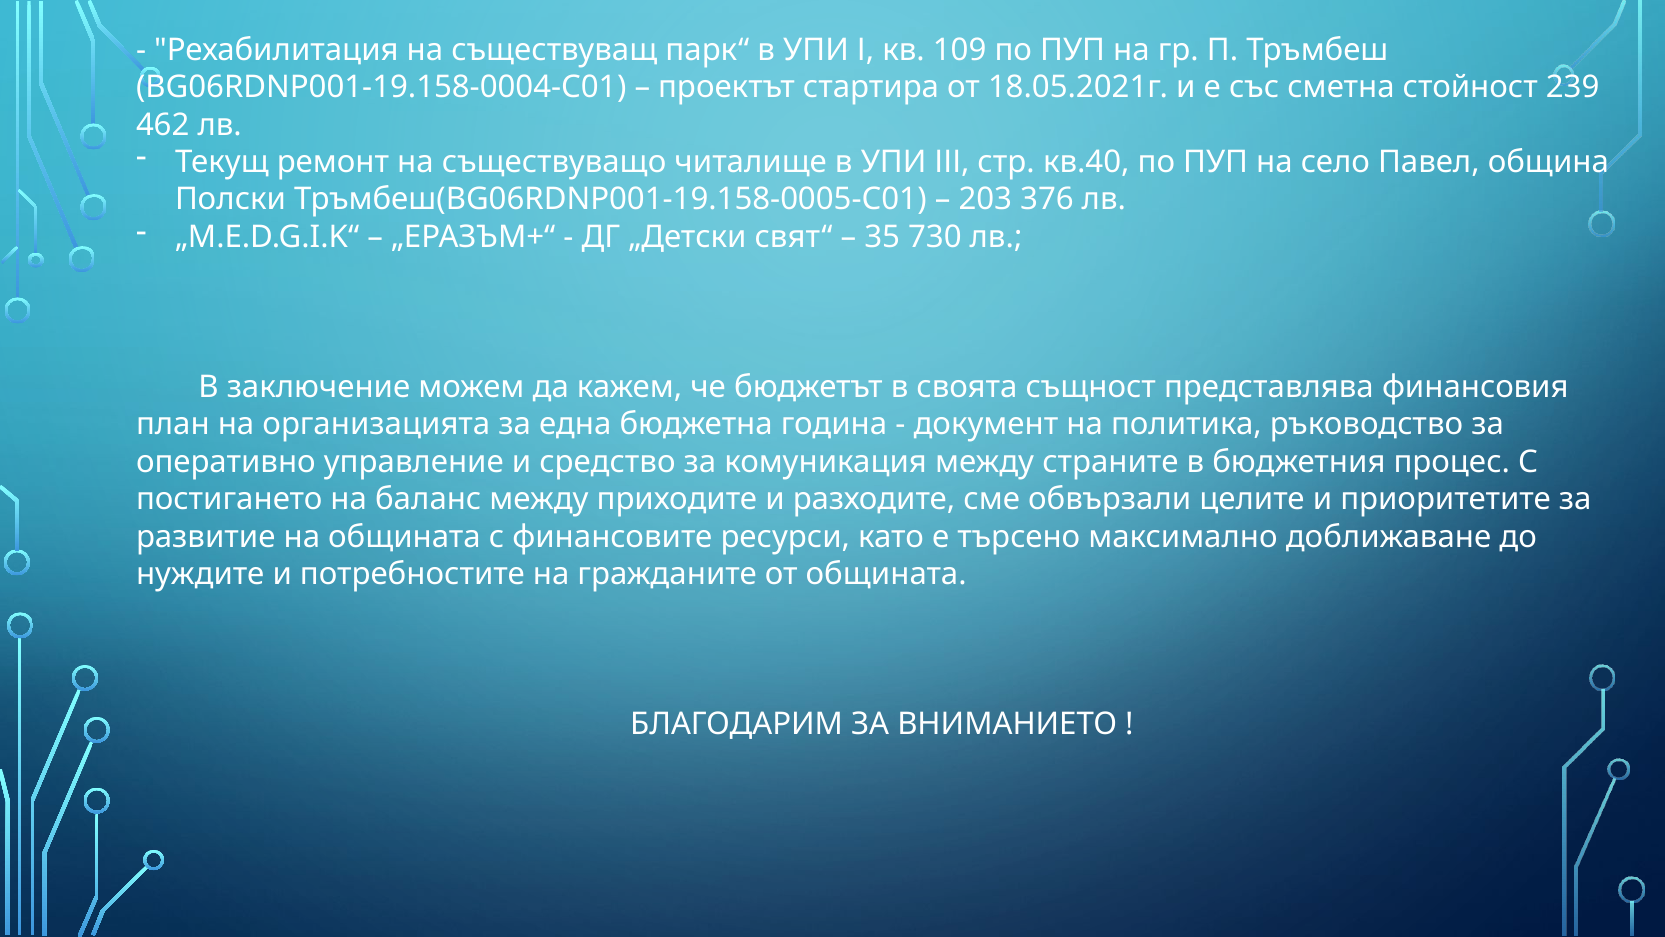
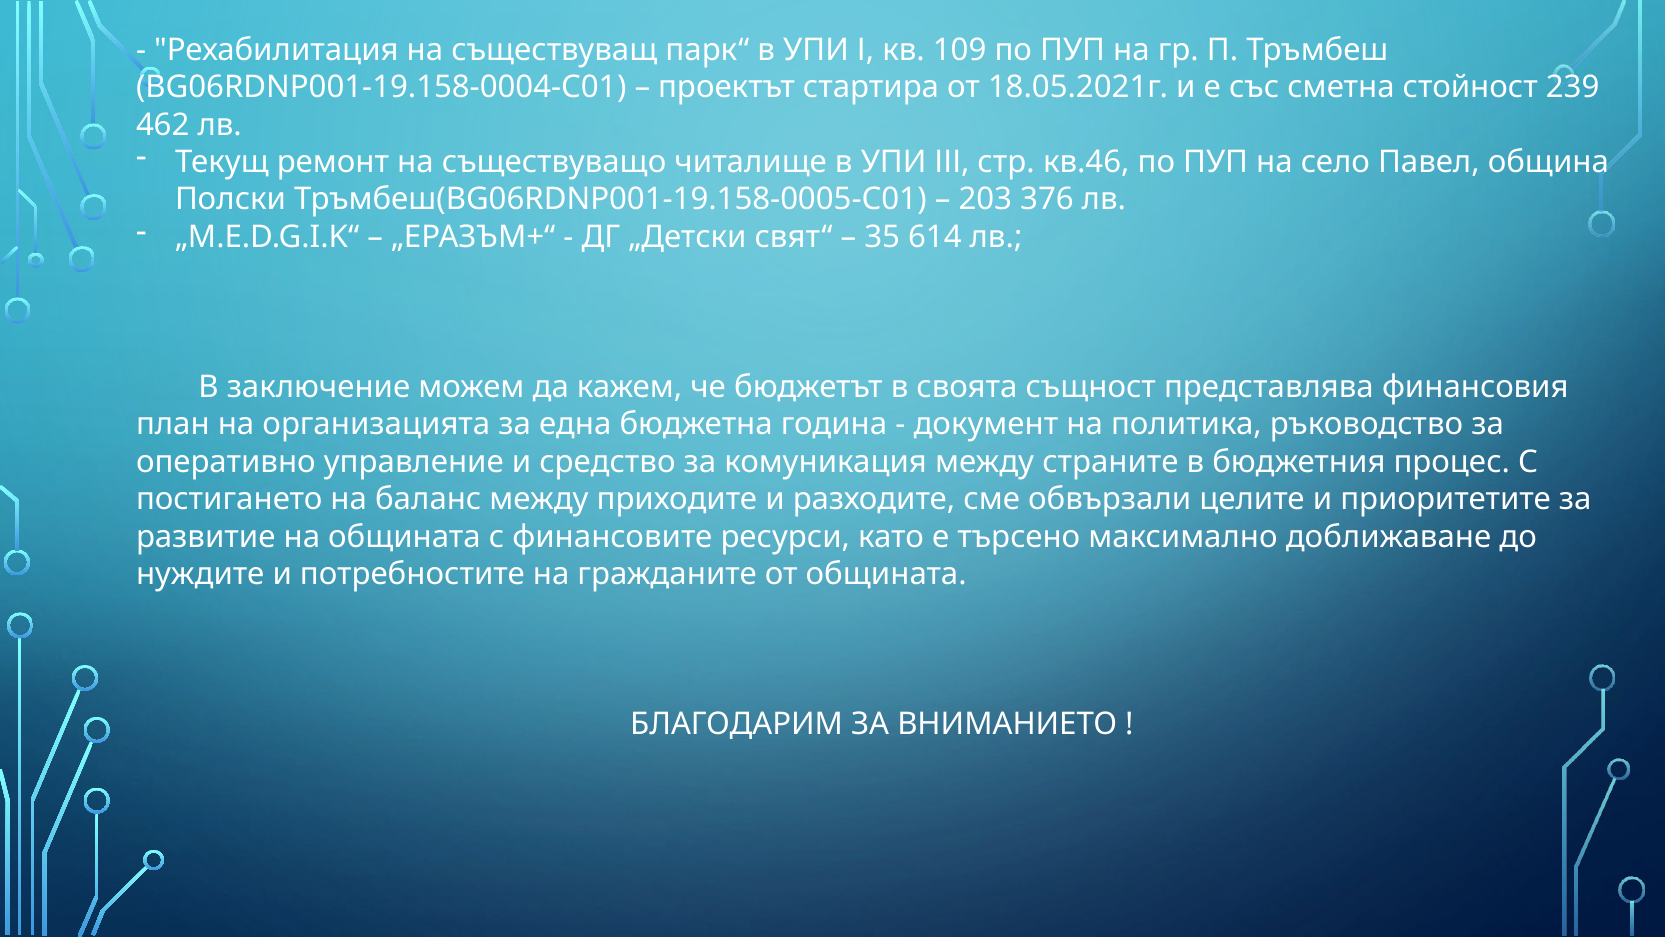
кв.40: кв.40 -> кв.46 (1086, 162)
730: 730 -> 614 (935, 237)
